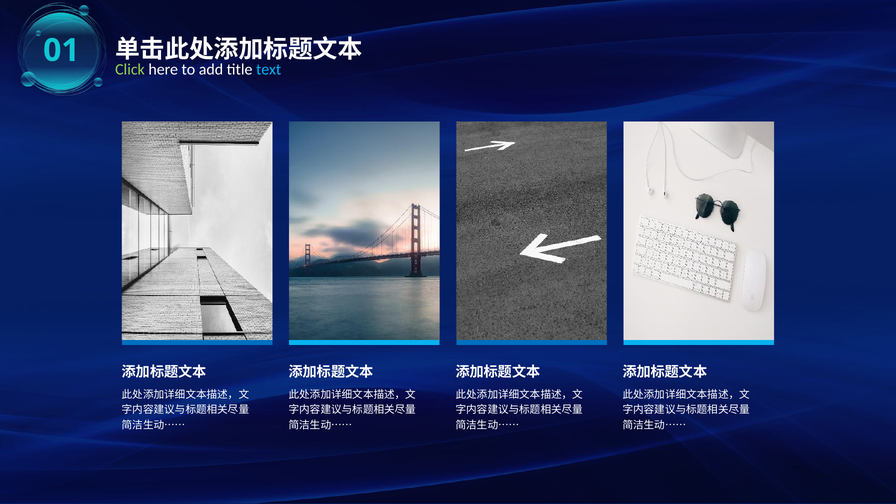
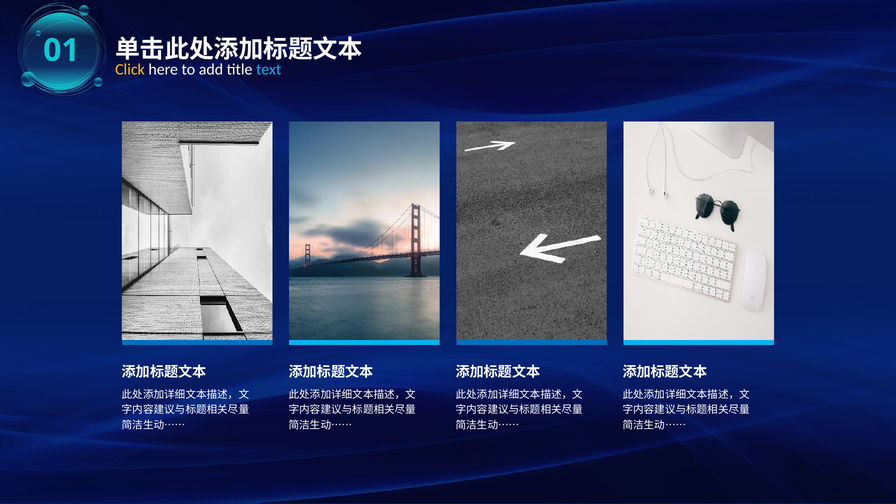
Click colour: light green -> yellow (130, 69)
